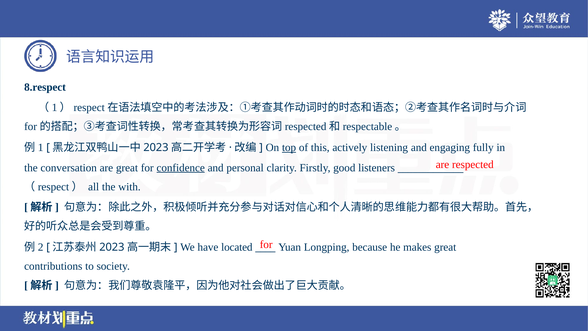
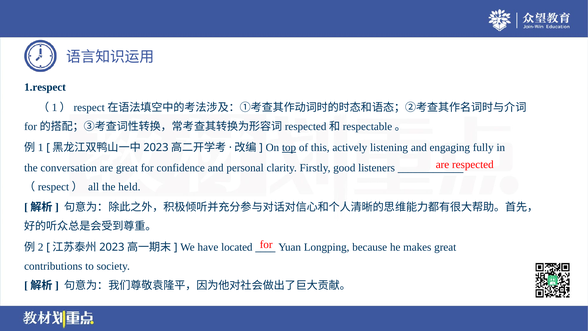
8.respect: 8.respect -> 1.respect (45, 87)
confidence underline: present -> none (181, 168)
with: with -> held (129, 187)
